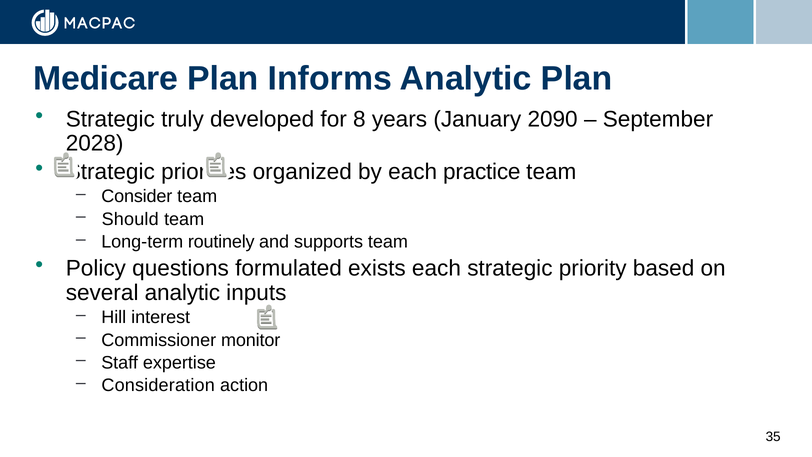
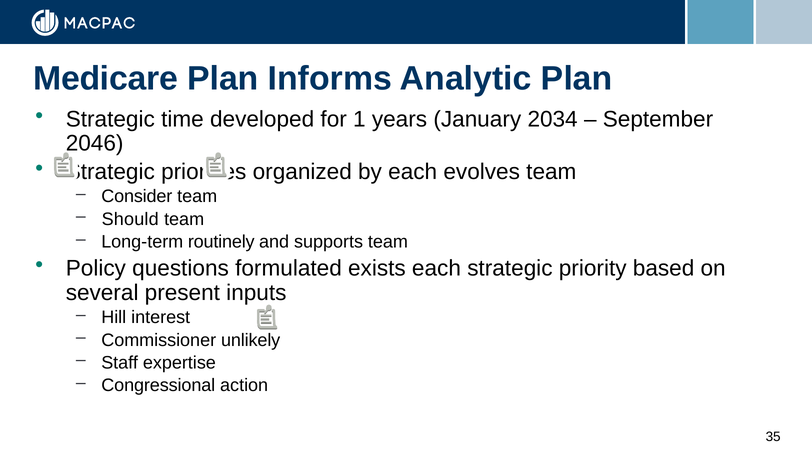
truly: truly -> time (182, 119)
8: 8 -> 1 (359, 119)
2090: 2090 -> 2034 (553, 119)
2028: 2028 -> 2046 (95, 143)
practice: practice -> evolves (482, 172)
several analytic: analytic -> present (182, 293)
monitor: monitor -> unlikely (251, 340)
Consideration: Consideration -> Congressional (158, 385)
